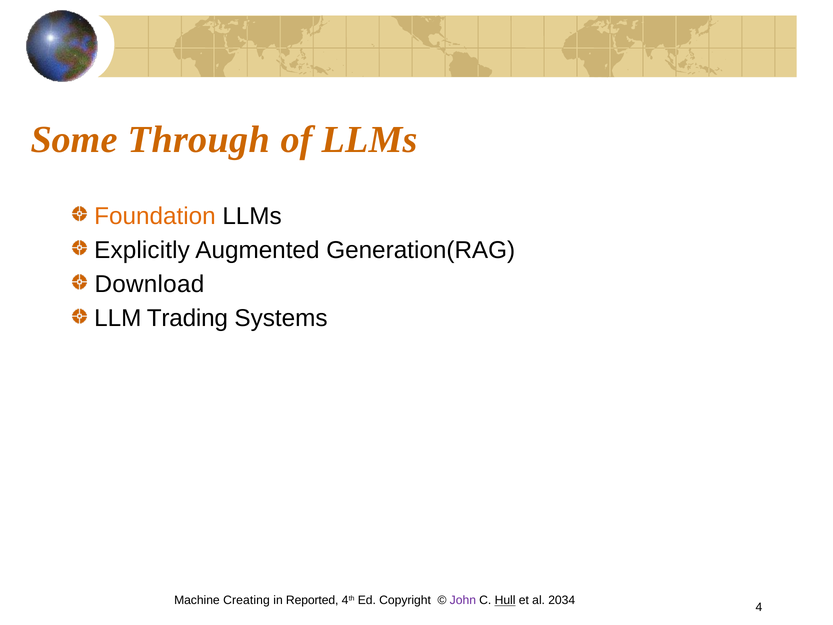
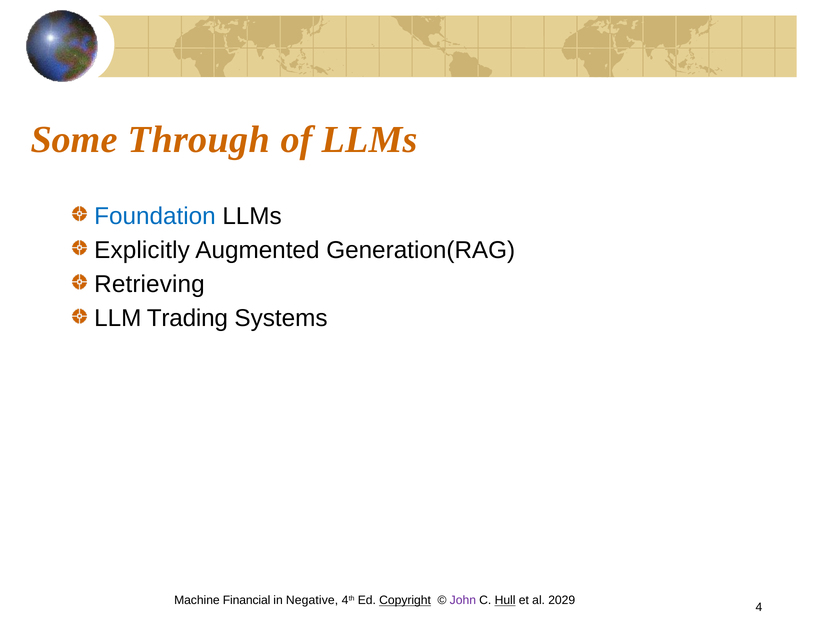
Foundation colour: orange -> blue (155, 216)
Download: Download -> Retrieving (149, 284)
Creating: Creating -> Financial (247, 600)
Reported: Reported -> Negative (312, 600)
Copyright underline: none -> present (405, 600)
2034: 2034 -> 2029 (562, 600)
